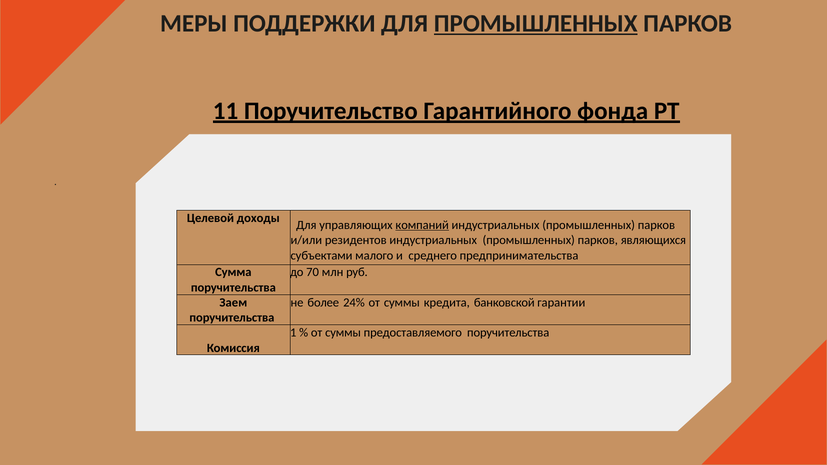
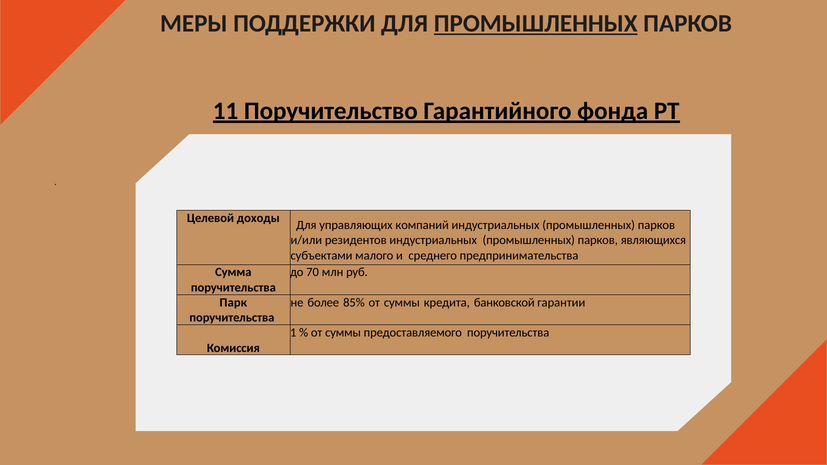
компаний underline: present -> none (422, 225)
Заем: Заем -> Парк (233, 303)
24%: 24% -> 85% (354, 303)
